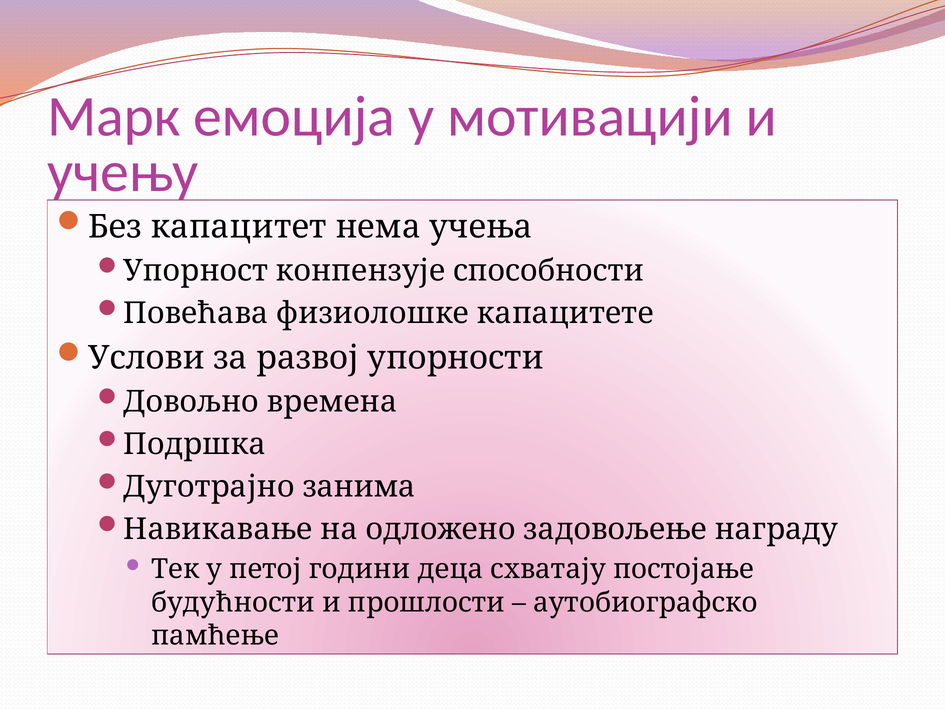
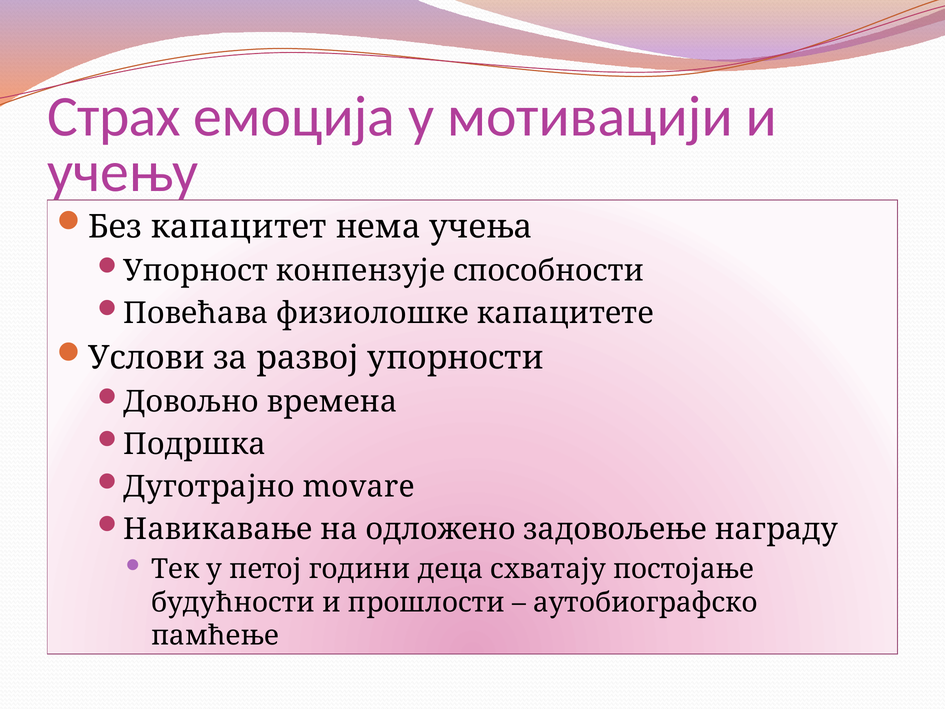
Марк: Марк -> Страх (114, 116)
занима: занима -> movare (359, 487)
